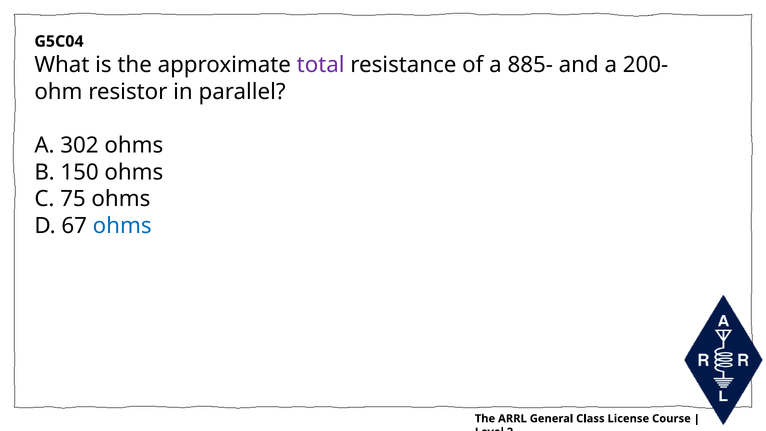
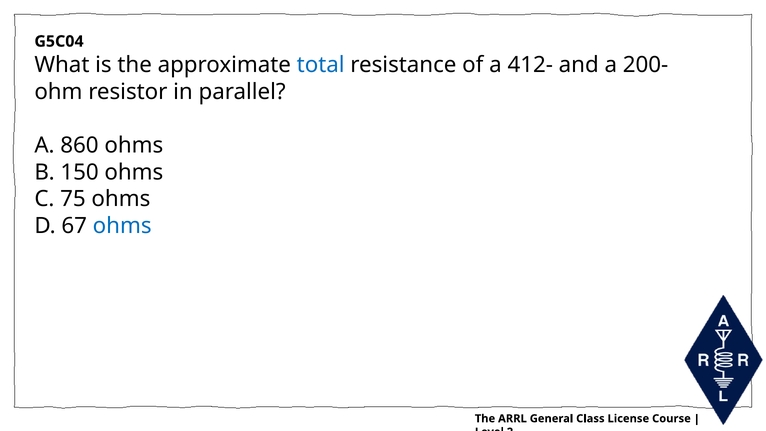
total colour: purple -> blue (321, 65)
885-: 885- -> 412- (530, 65)
302: 302 -> 860 (79, 145)
